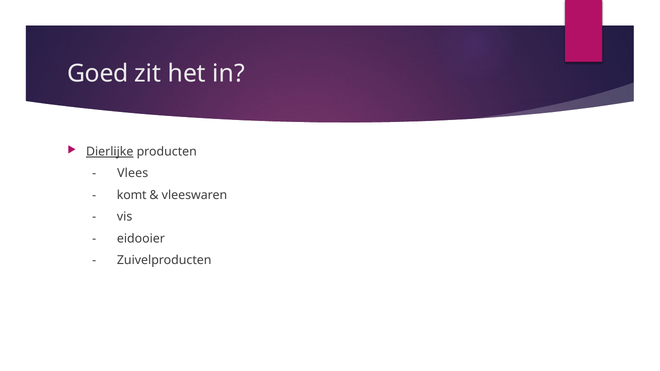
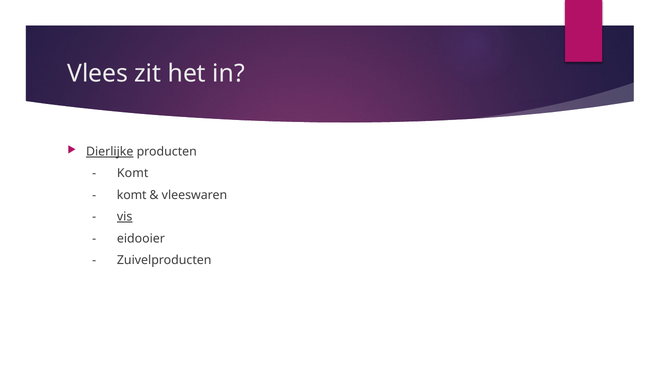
Goed: Goed -> Vlees (98, 74)
Vlees: Vlees -> Komt (133, 173)
vis underline: none -> present (125, 217)
